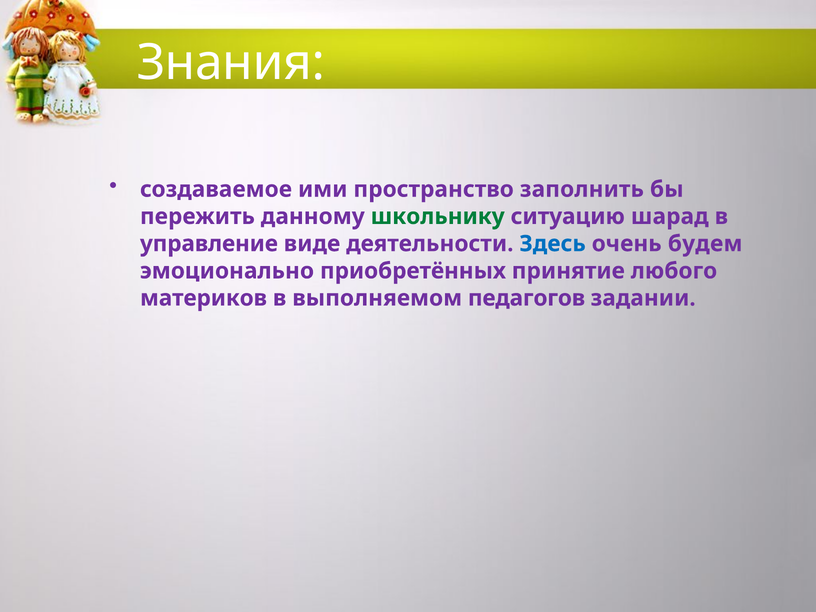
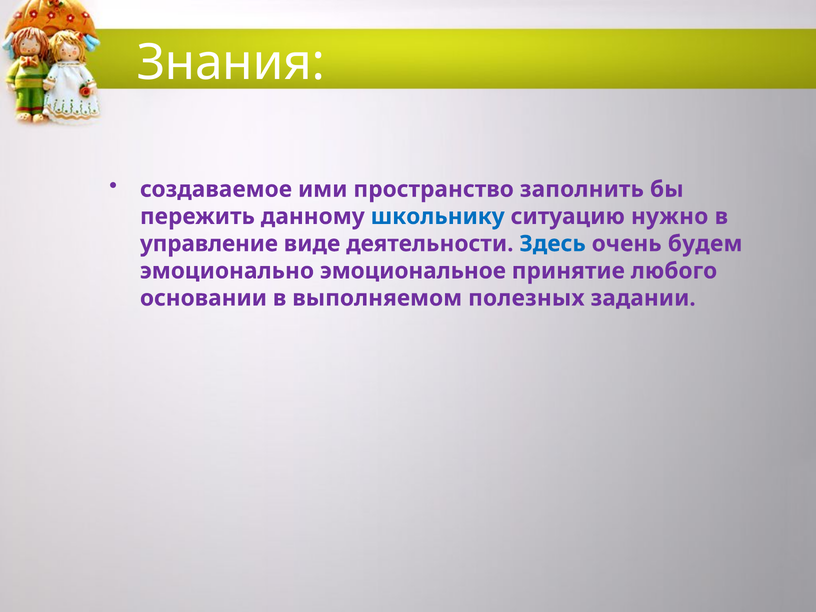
школьнику colour: green -> blue (438, 216)
шарад: шарад -> нужно (670, 216)
приобретённых: приобретённых -> эмоциональное (413, 271)
материков: материков -> основании (203, 298)
педагогов: педагогов -> полезных (526, 298)
